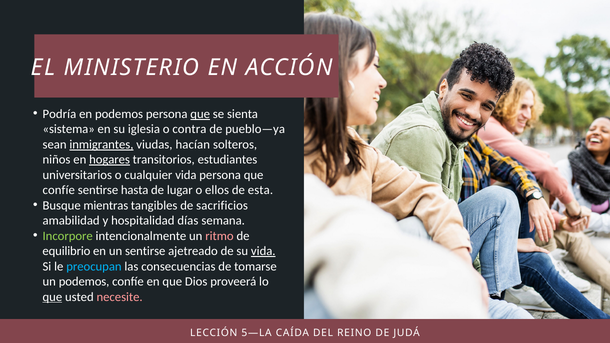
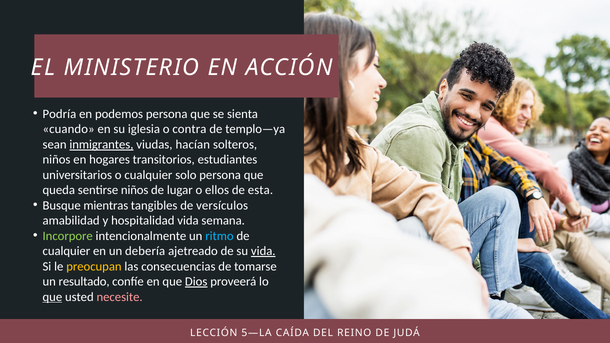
que underline: present -> none (200, 114)
sistema: sistema -> cuando (69, 129)
pueblo—ya: pueblo—ya -> templo—ya (255, 129)
hogares underline: present -> none (110, 160)
cualquier vida: vida -> solo (186, 175)
confíe: confíe -> queda (59, 190)
sentirse hasta: hasta -> niños (135, 190)
sacrificios: sacrificios -> versículos (222, 205)
hospitalidad días: días -> vida (188, 221)
ritmo colour: pink -> light blue (219, 236)
equilibrio: equilibrio -> cualquier (66, 251)
un sentirse: sentirse -> debería (145, 251)
preocupan colour: light blue -> yellow (94, 266)
un podemos: podemos -> resultado (84, 282)
Dios underline: none -> present (196, 282)
